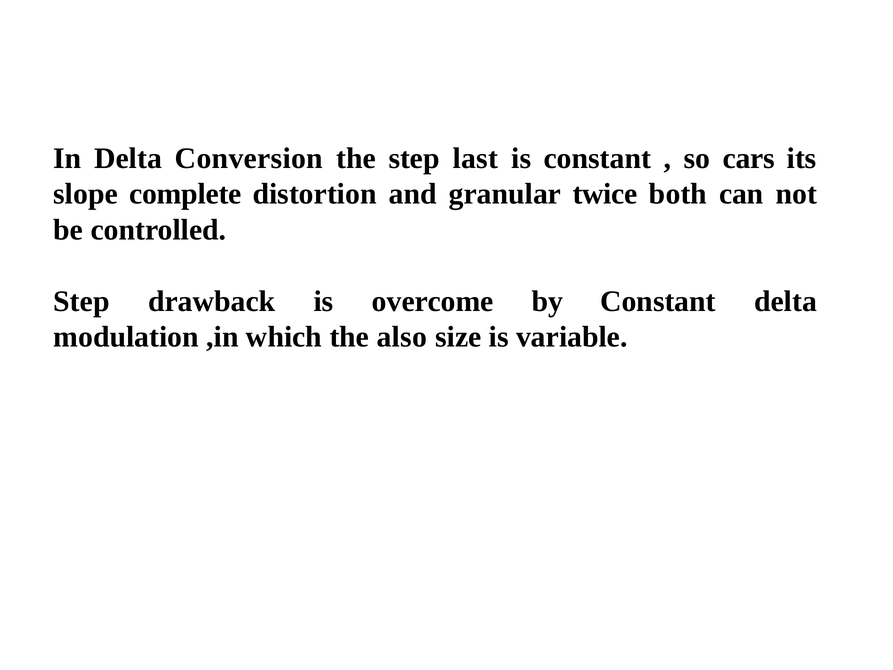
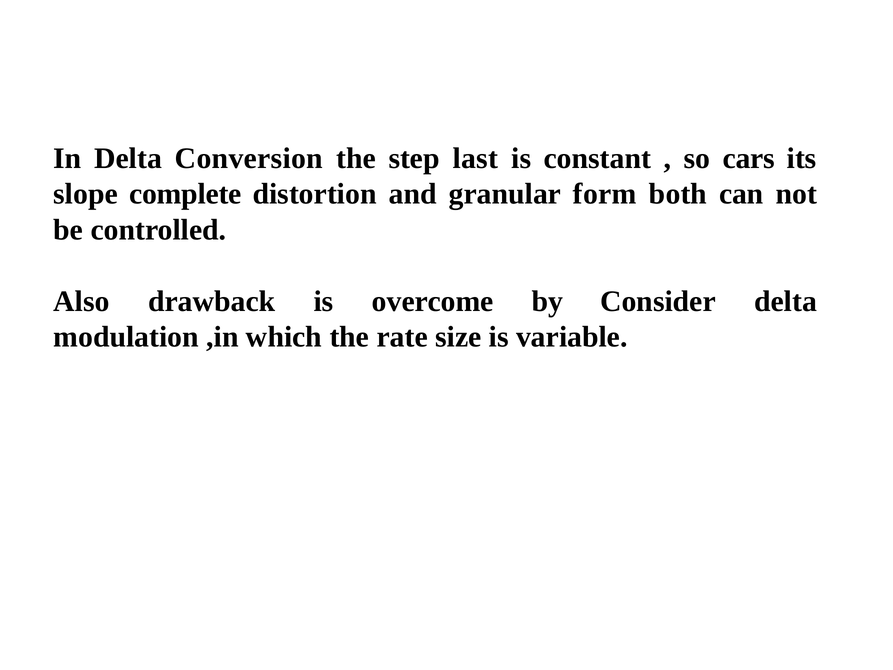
twice: twice -> form (605, 194)
Step: Step -> Also (82, 301)
by Constant: Constant -> Consider (658, 301)
also: also -> rate (402, 337)
